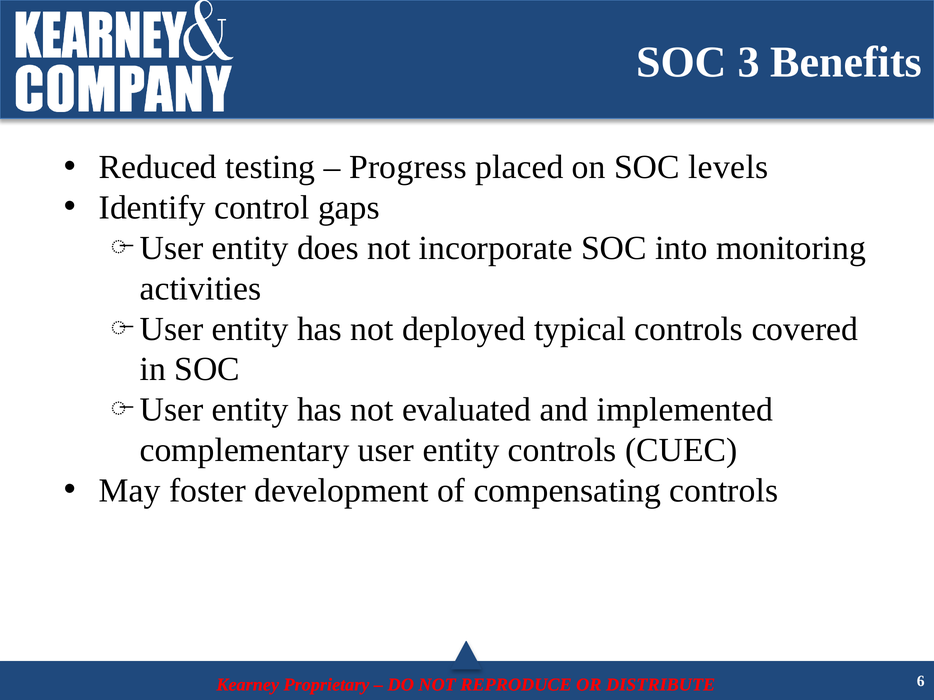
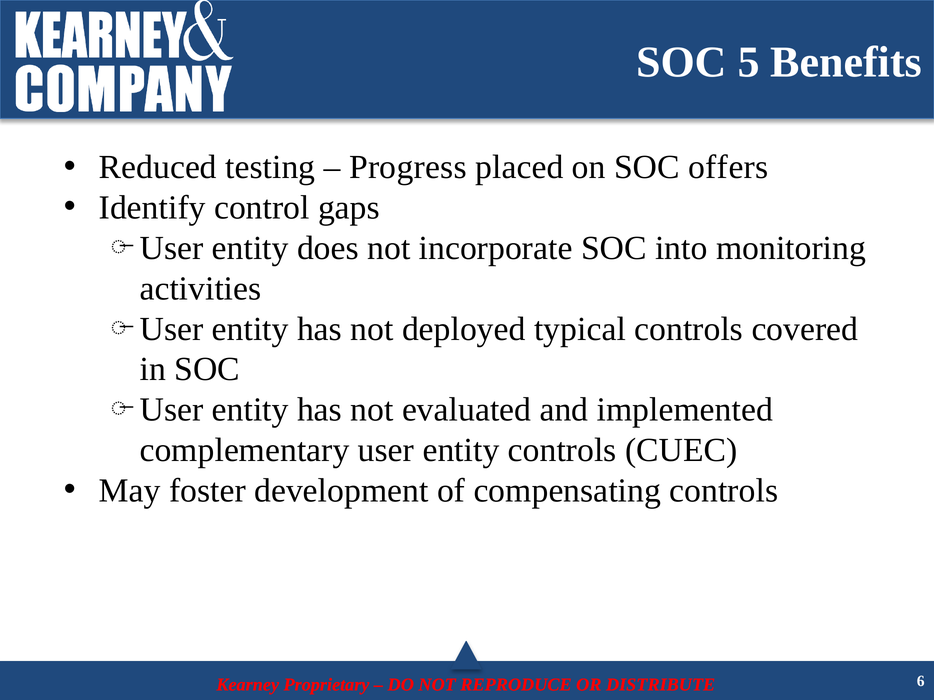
3: 3 -> 5 (749, 62)
levels: levels -> offers (728, 167)
